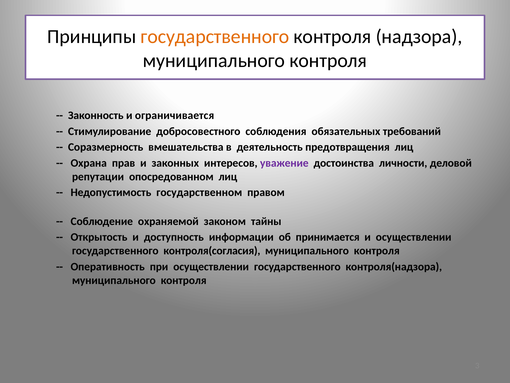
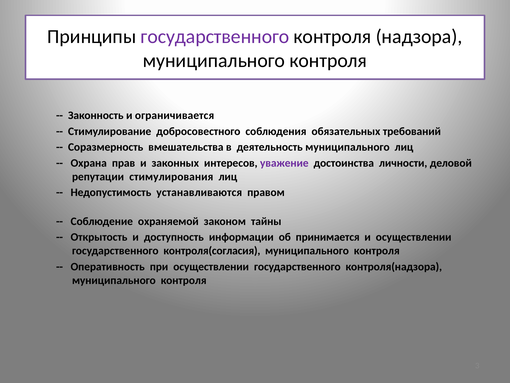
государственного colour: orange -> purple (215, 37)
деятельность предотвращения: предотвращения -> муниципального (347, 147)
опосредованном: опосредованном -> стимулирования (171, 176)
государственном: государственном -> устанавливаются (199, 192)
